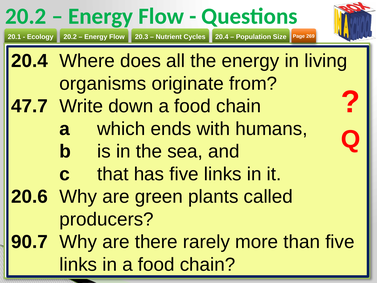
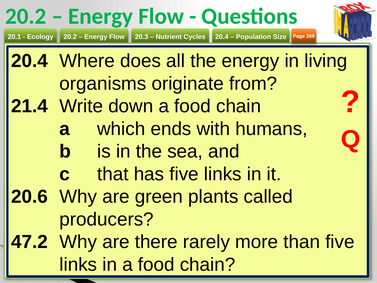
47.7: 47.7 -> 21.4 (29, 106)
90.7: 90.7 -> 47.2 (29, 242)
